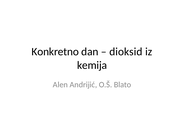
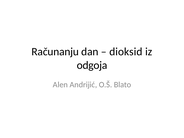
Konkretno: Konkretno -> Računanju (55, 52)
kemija: kemija -> odgoja (92, 65)
